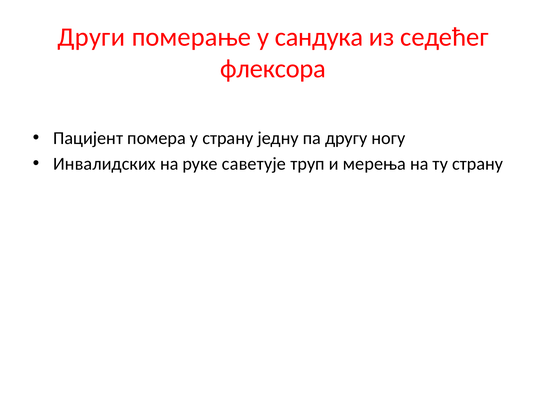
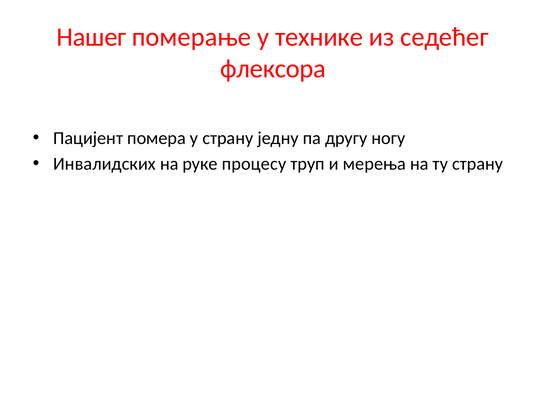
Други: Други -> Нашег (92, 37)
сандука: сандука -> технике (319, 37)
саветује: саветује -> процесу (254, 163)
